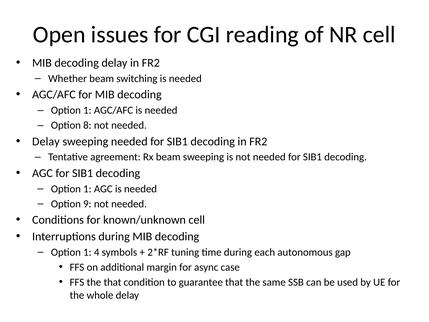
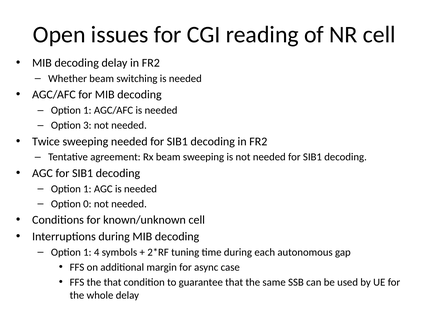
8: 8 -> 3 (87, 125)
Delay: Delay -> Twice (46, 141)
9: 9 -> 0 (87, 204)
